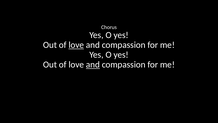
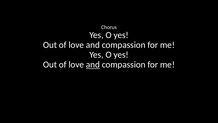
love underline: present -> none (76, 45)
